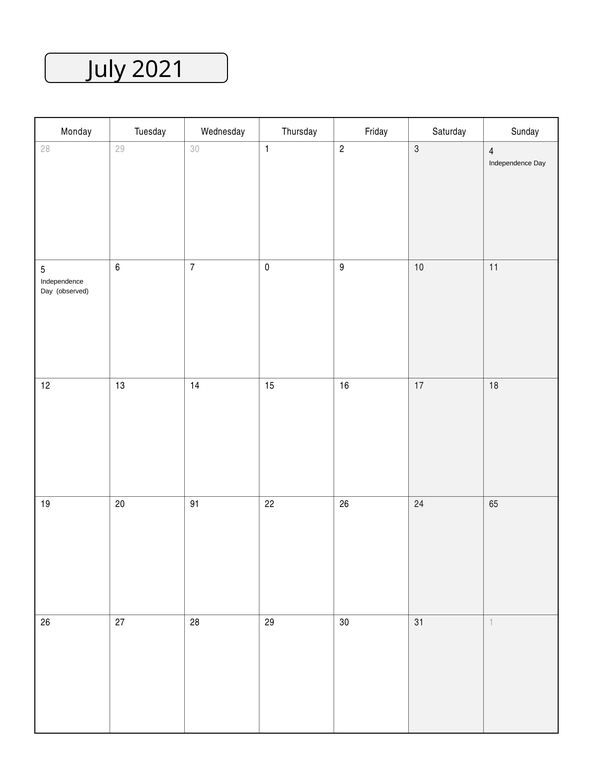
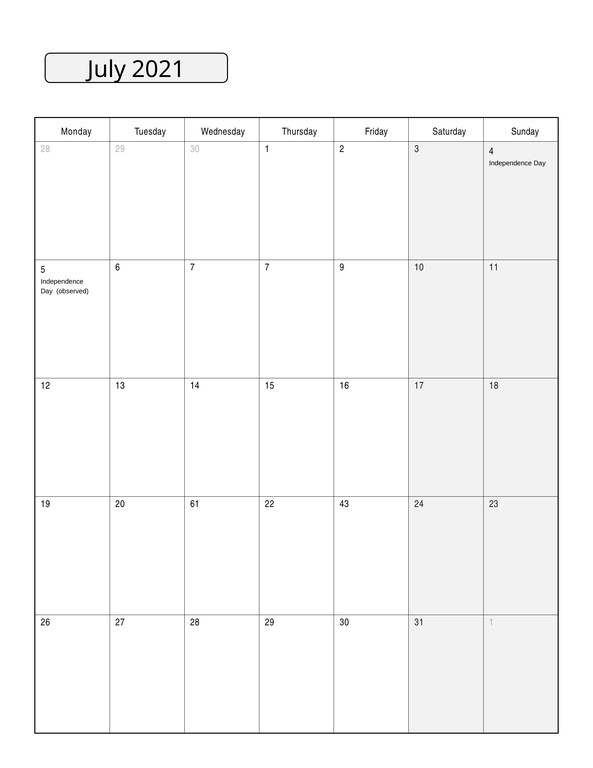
7 0: 0 -> 7 (267, 267)
91: 91 -> 61 (195, 504)
22 26: 26 -> 43 (344, 504)
65: 65 -> 23 (494, 504)
